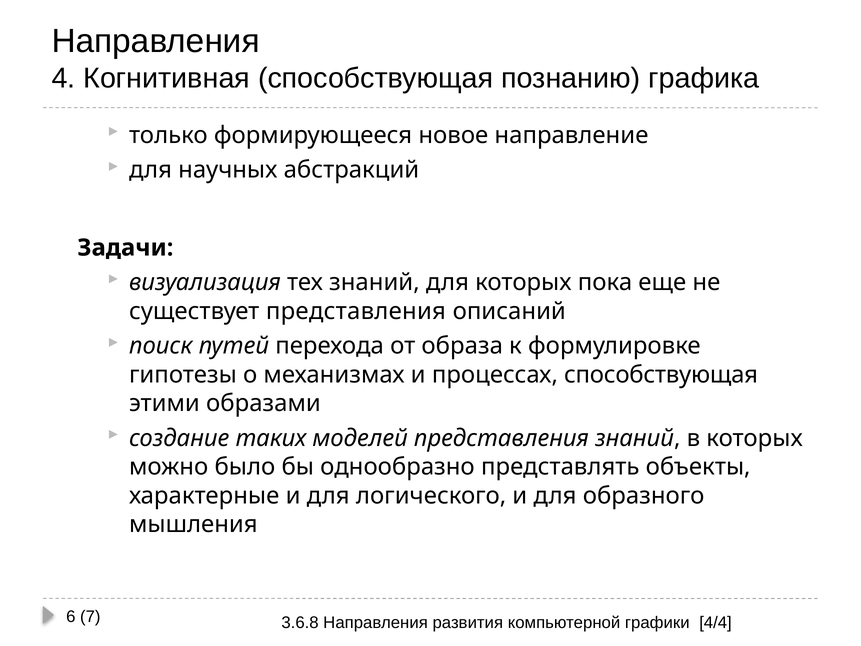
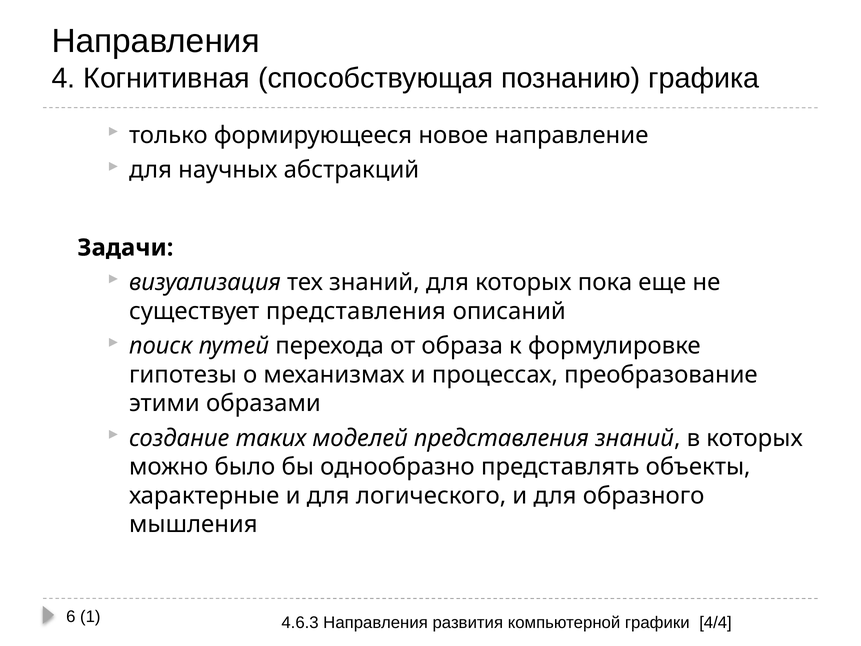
процессах способствующая: способствующая -> преобразование (661, 375)
7: 7 -> 1 (90, 616)
3.6.8: 3.6.8 -> 4.6.3 (300, 623)
